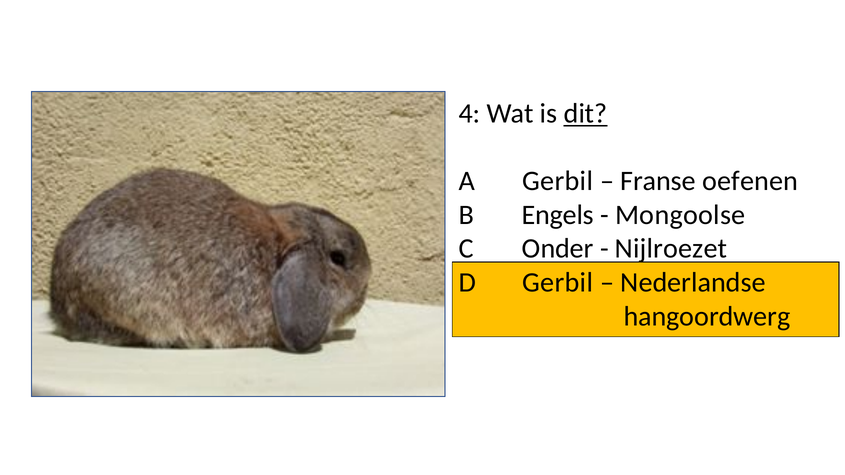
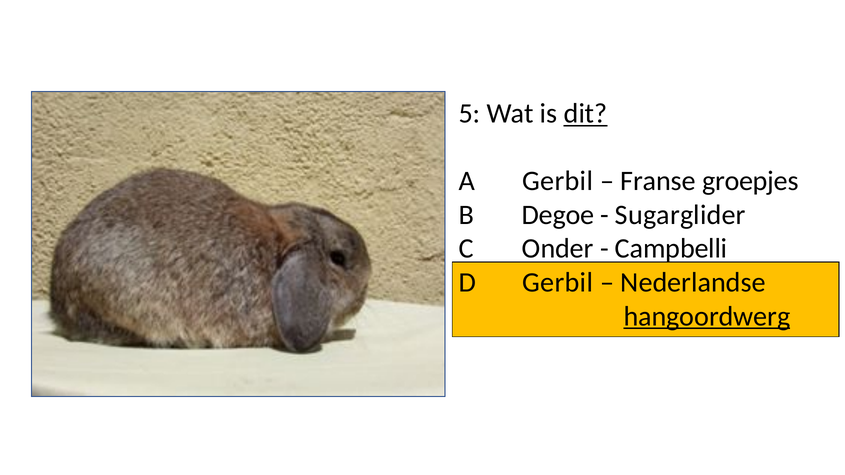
4: 4 -> 5 (469, 114)
oefenen: oefenen -> groepjes (750, 181)
Engels: Engels -> Degoe (558, 215)
Mongoolse: Mongoolse -> Sugarglider (680, 215)
Nijlroezet: Nijlroezet -> Campbelli (671, 249)
hangoordwerg underline: none -> present (707, 316)
